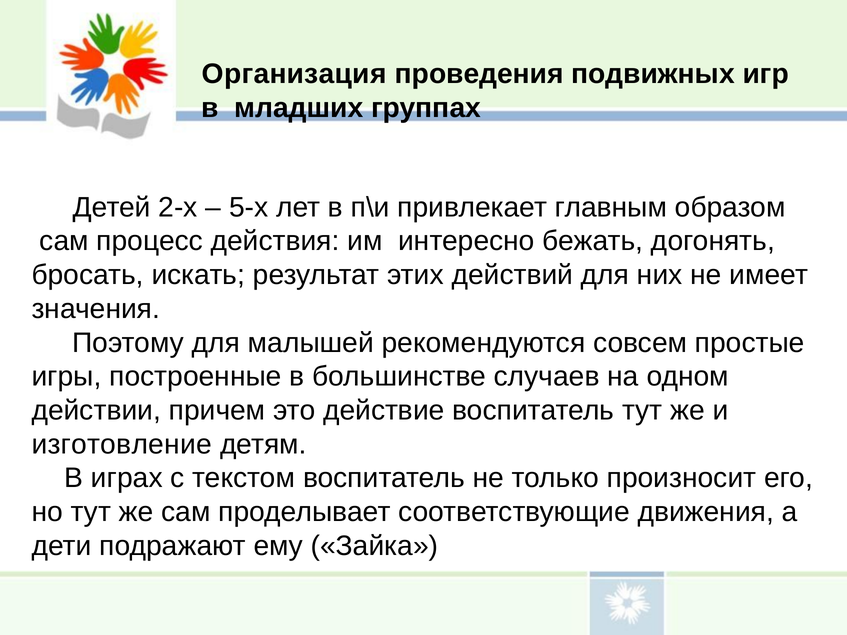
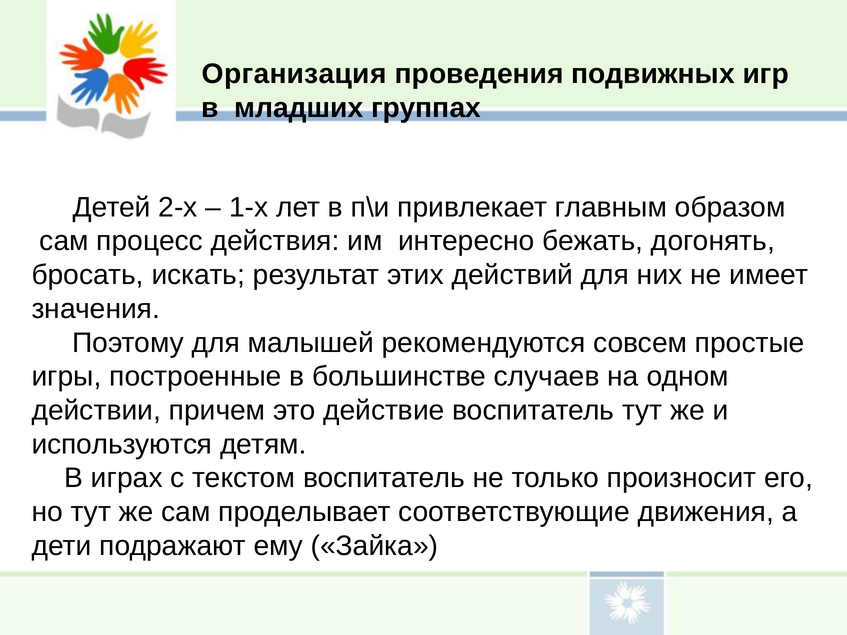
5-х: 5-х -> 1-х (249, 207)
изготовление: изготовление -> используются (122, 444)
